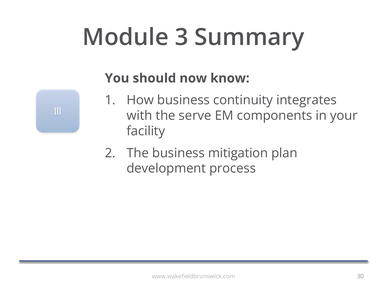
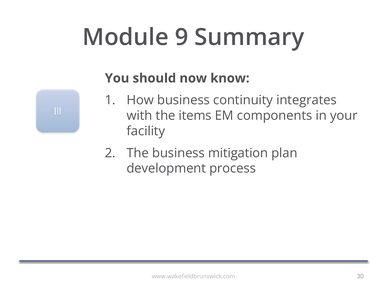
3: 3 -> 9 (182, 37)
serve: serve -> items (195, 116)
